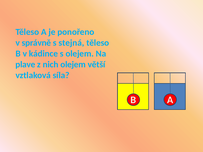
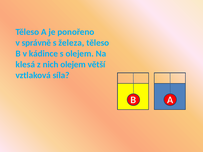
stejná: stejná -> železa (71, 43)
plave: plave -> klesá (25, 65)
